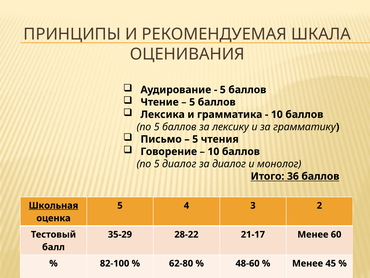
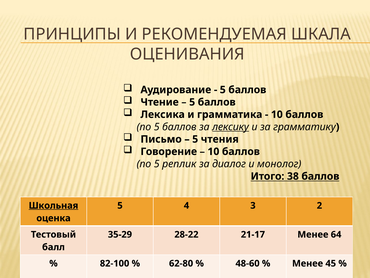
лексику underline: none -> present (231, 127)
5 диалог: диалог -> реплик (179, 164)
36: 36 -> 38 (293, 176)
60: 60 -> 64 (336, 234)
